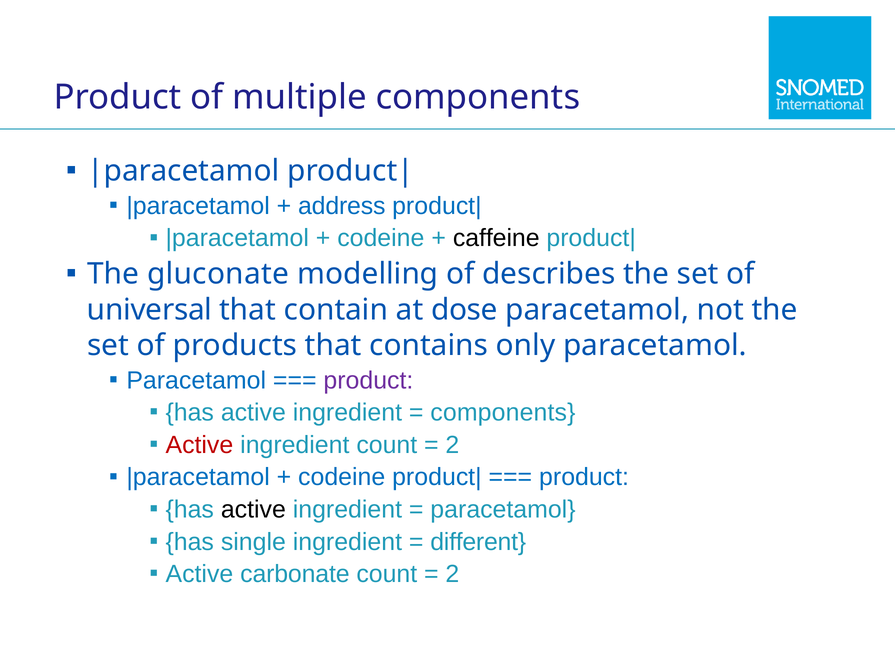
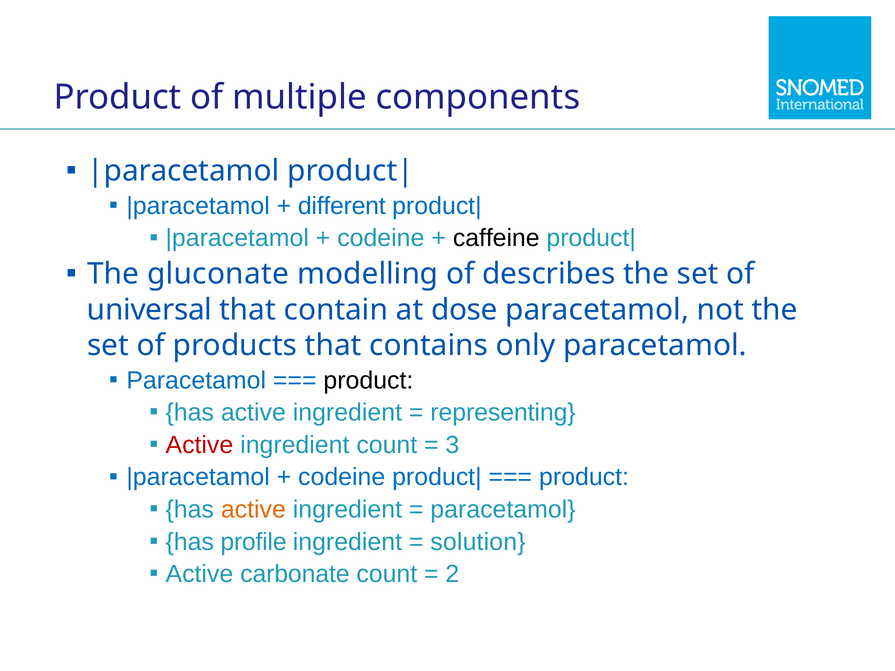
address: address -> different (342, 206)
product colour: purple -> black (368, 381)
components: components -> representing (503, 413)
2: 2 -> 3 (452, 445)
active colour: black -> orange (253, 510)
single: single -> profile (253, 542)
different: different -> solution (478, 542)
